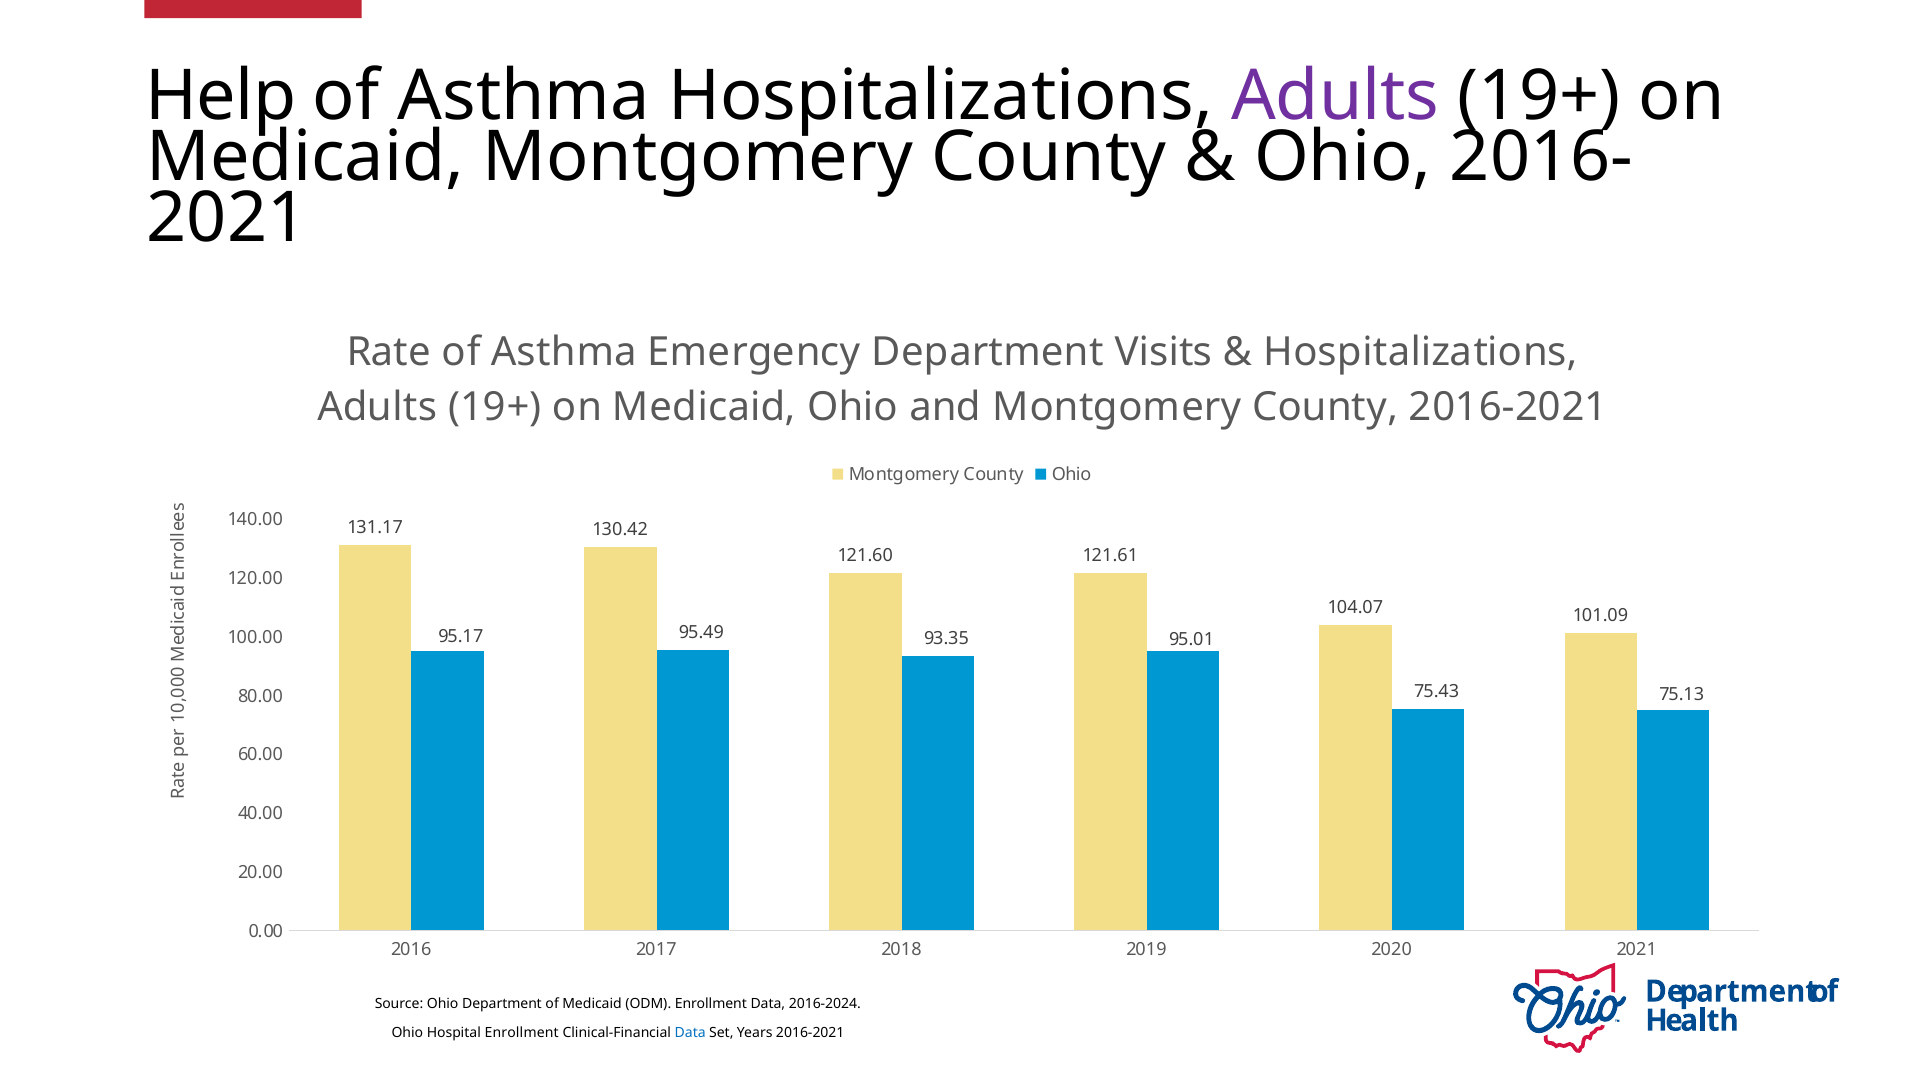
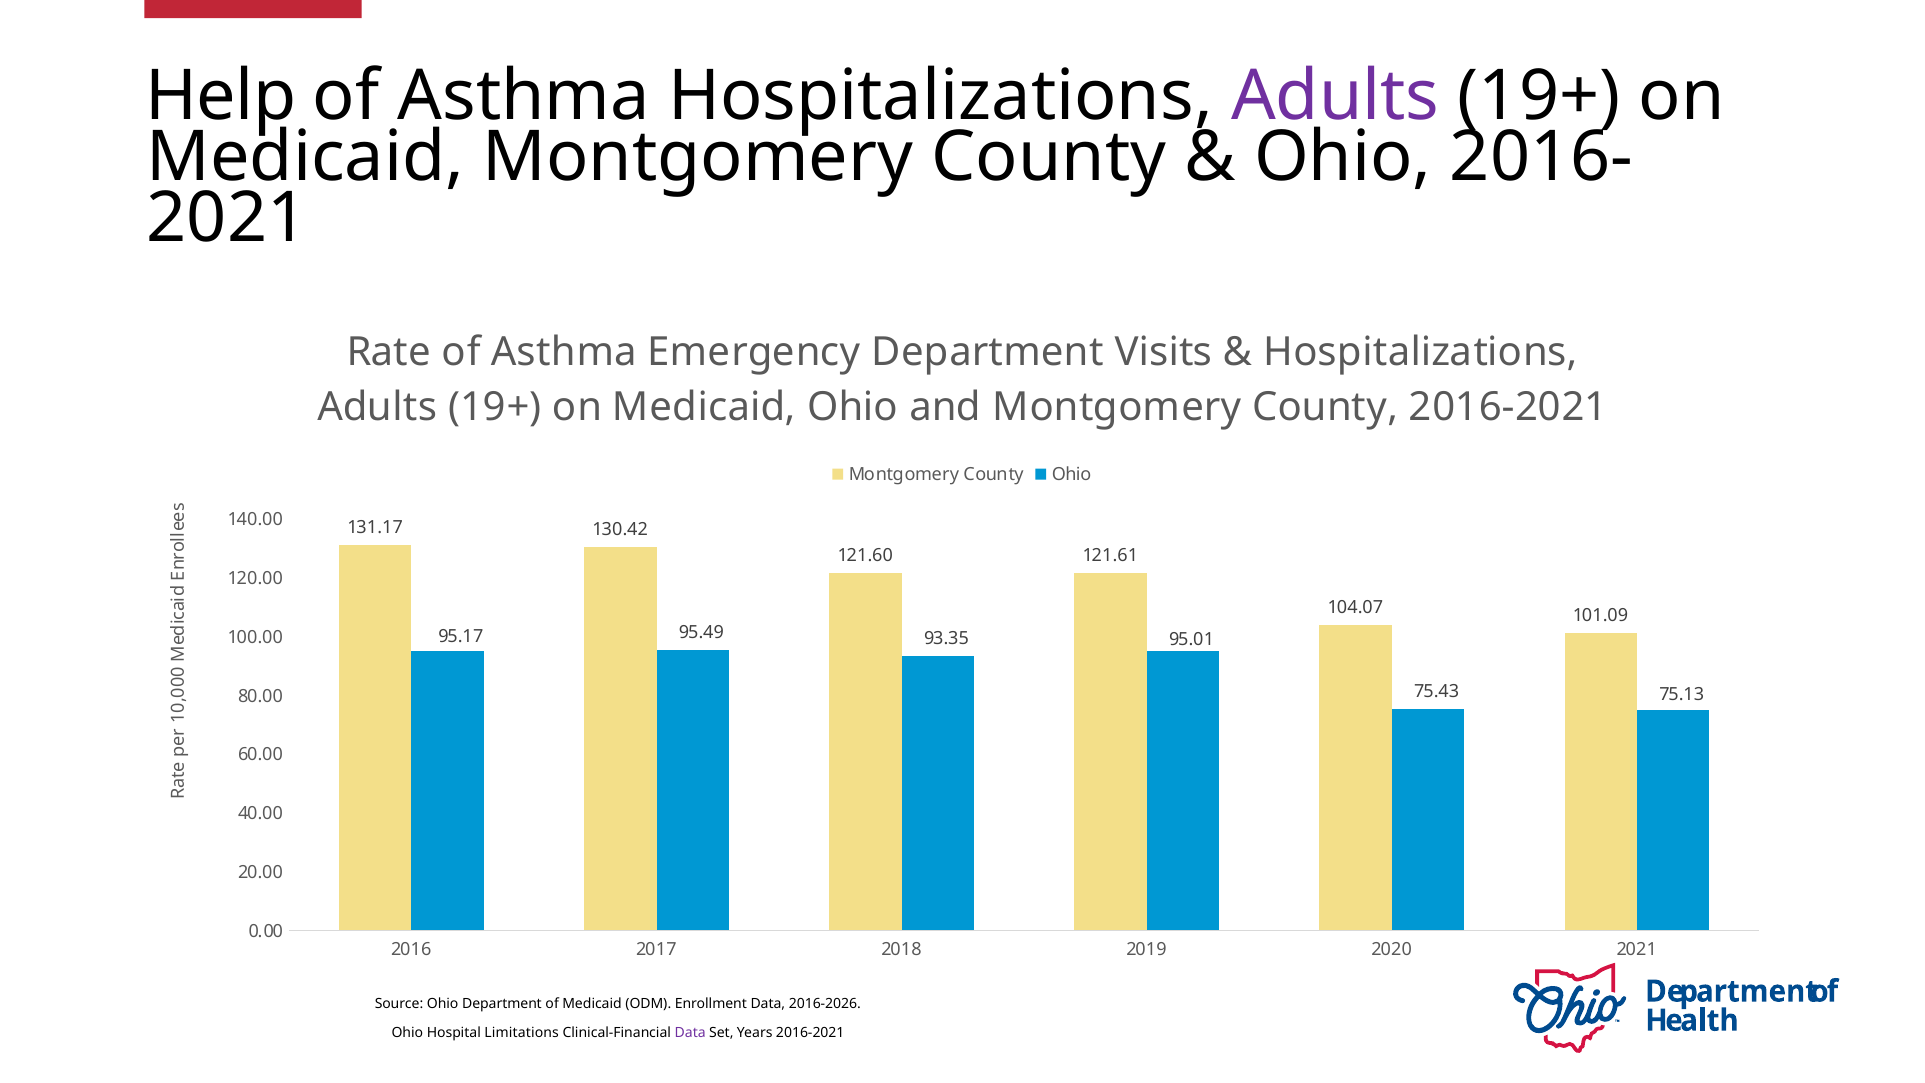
2016-2024: 2016-2024 -> 2016-2026 (825, 1004)
Hospital Enrollment: Enrollment -> Limitations (522, 1033)
Data colour: blue -> purple (690, 1033)
